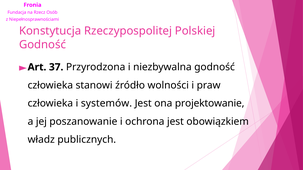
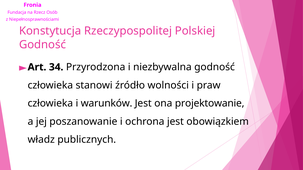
37: 37 -> 34 (56, 67)
systemów: systemów -> warunków (107, 104)
